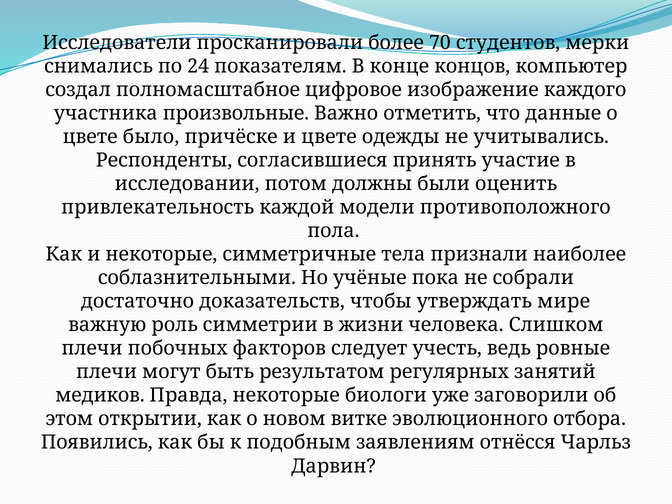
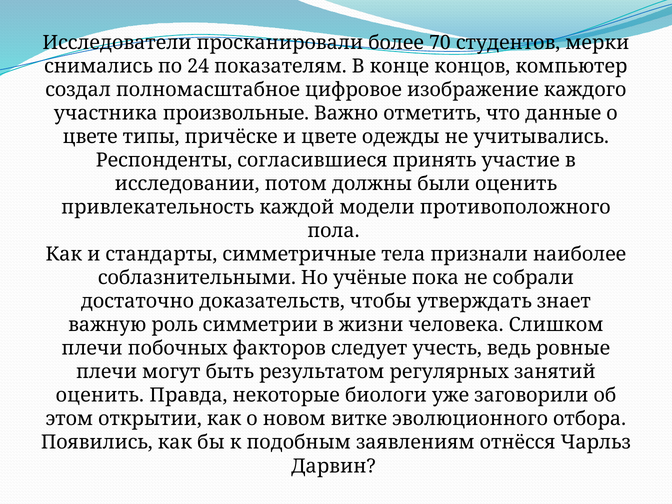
было: было -> типы (151, 137)
и некоторые: некоторые -> стандарты (161, 254)
мире: мире -> знает (564, 301)
медиков: медиков -> оценить (100, 395)
